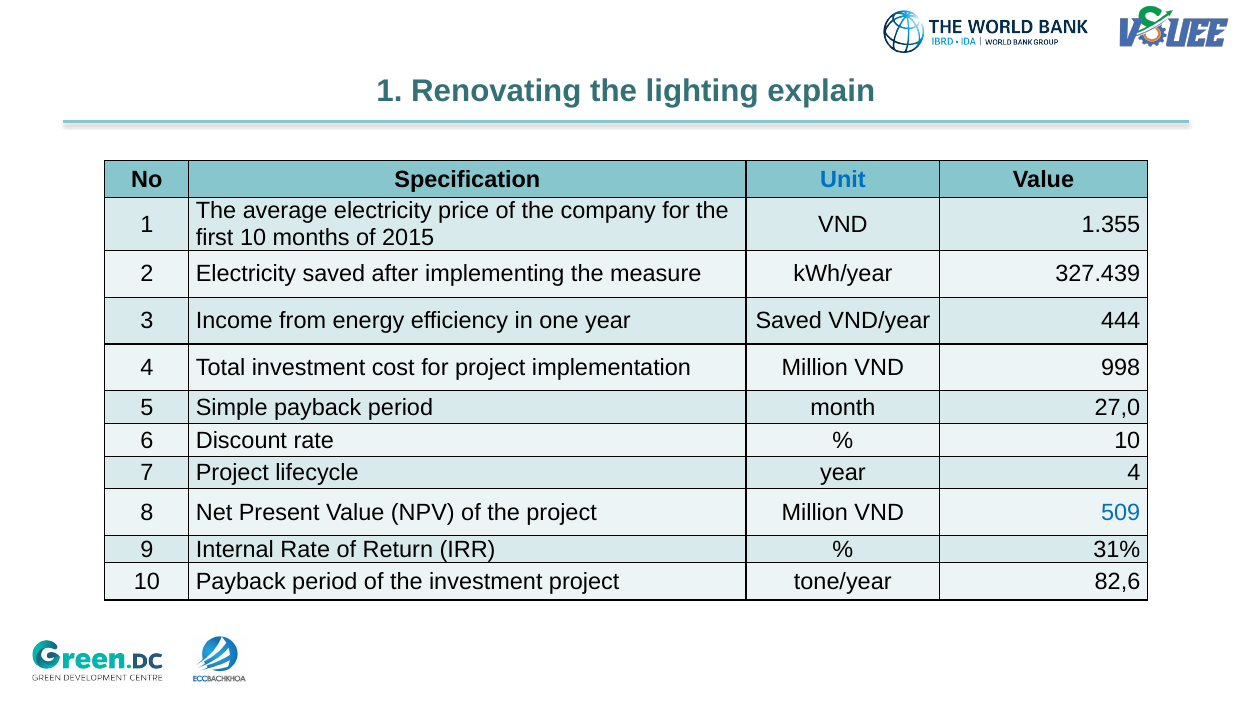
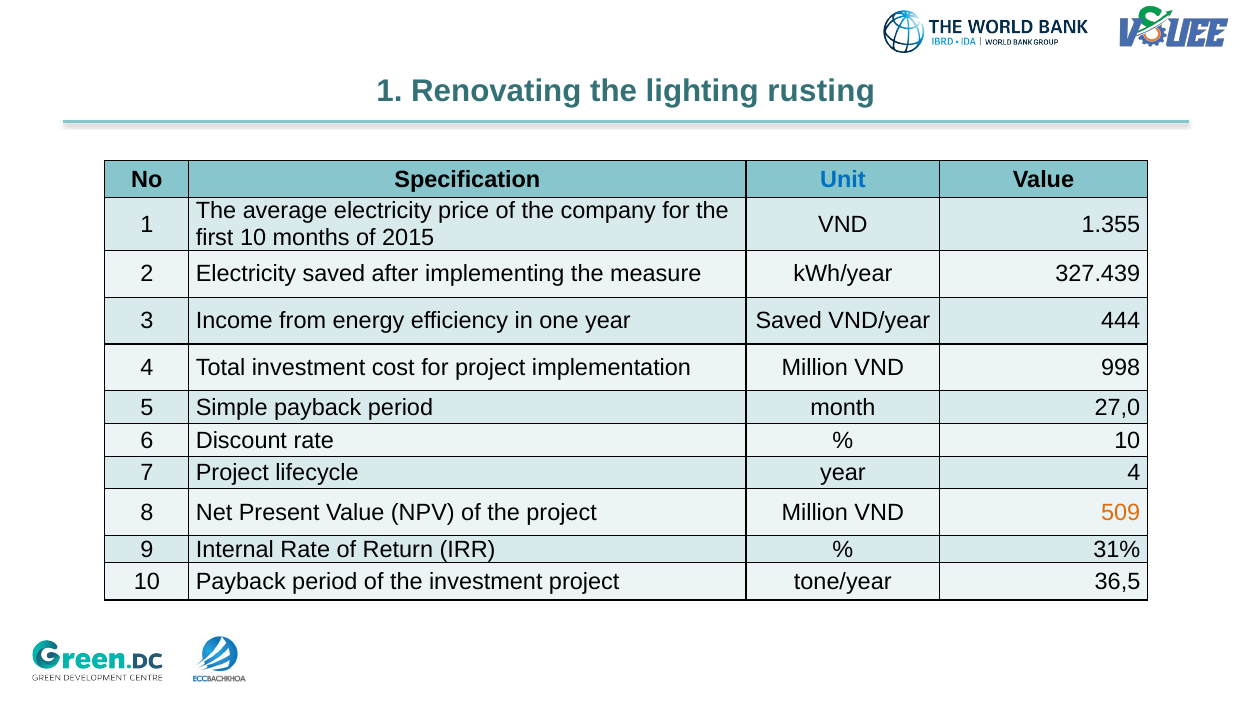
explain: explain -> rusting (821, 91)
509 colour: blue -> orange (1121, 513)
82,6: 82,6 -> 36,5 (1118, 582)
